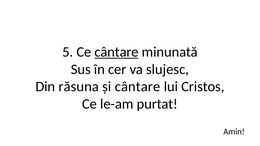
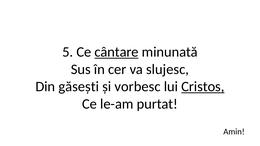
răsuna: răsuna -> găsești (79, 87)
și cântare: cântare -> vorbesc (138, 87)
Cristos underline: none -> present (203, 87)
